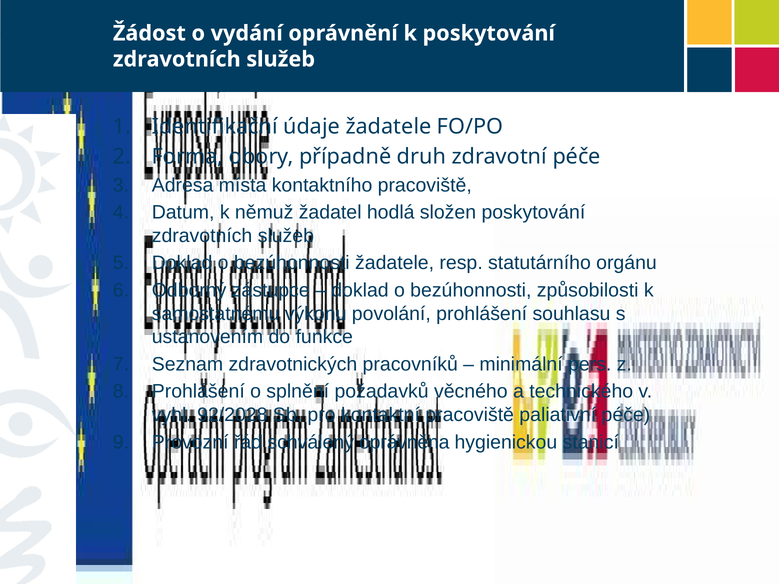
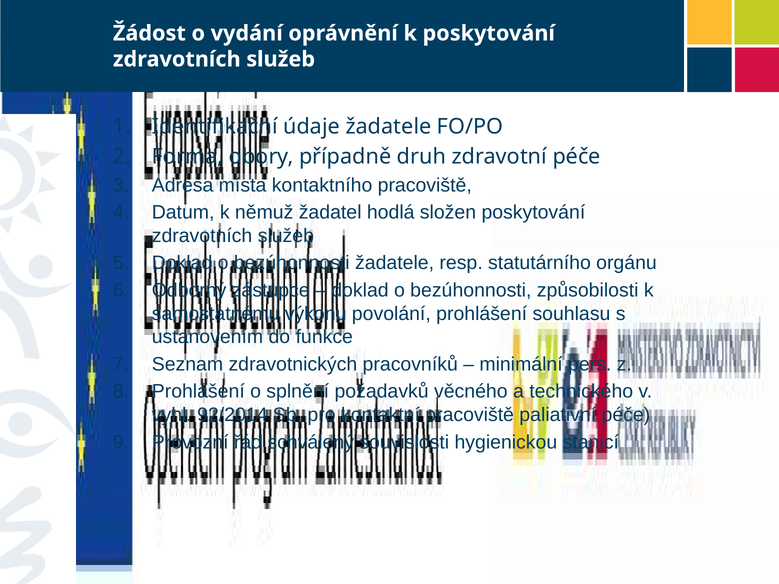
92/2028: 92/2028 -> 92/2014 (232, 415)
oprávněna: oprávněna -> souvislosti (404, 442)
